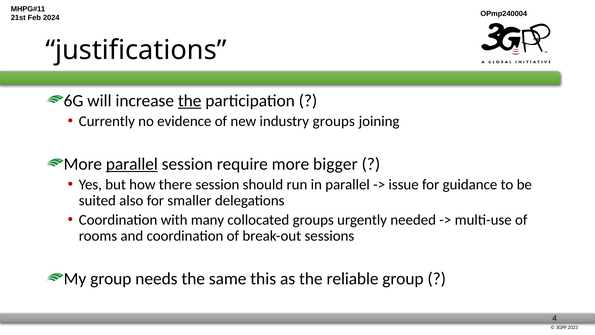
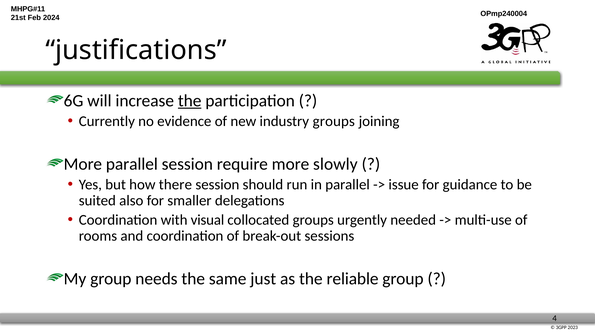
parallel underline: present -> none (132, 164)
bigger: bigger -> slowly (335, 164)
many: many -> visual (208, 220)
this: this -> just (263, 278)
